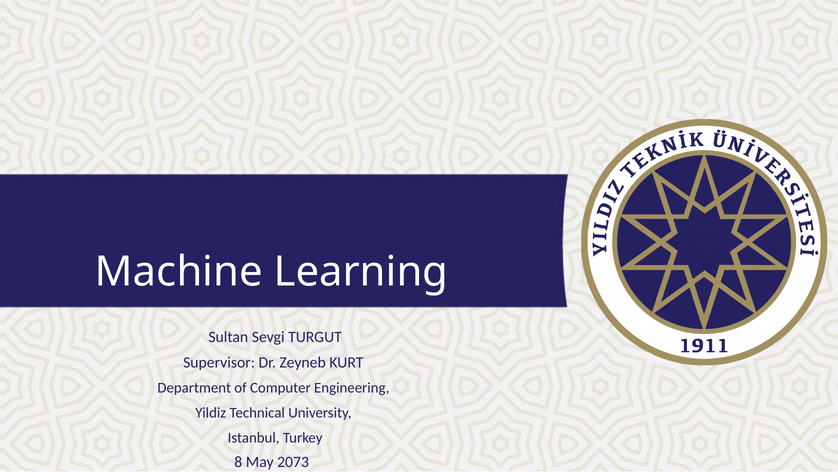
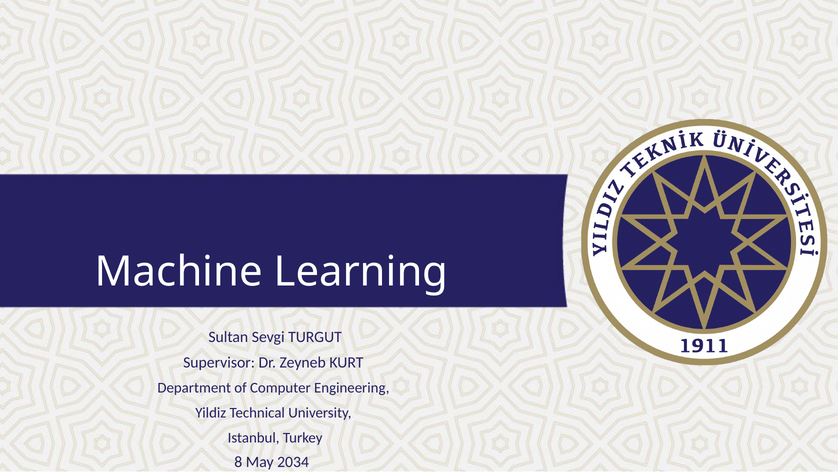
2073: 2073 -> 2034 (293, 461)
